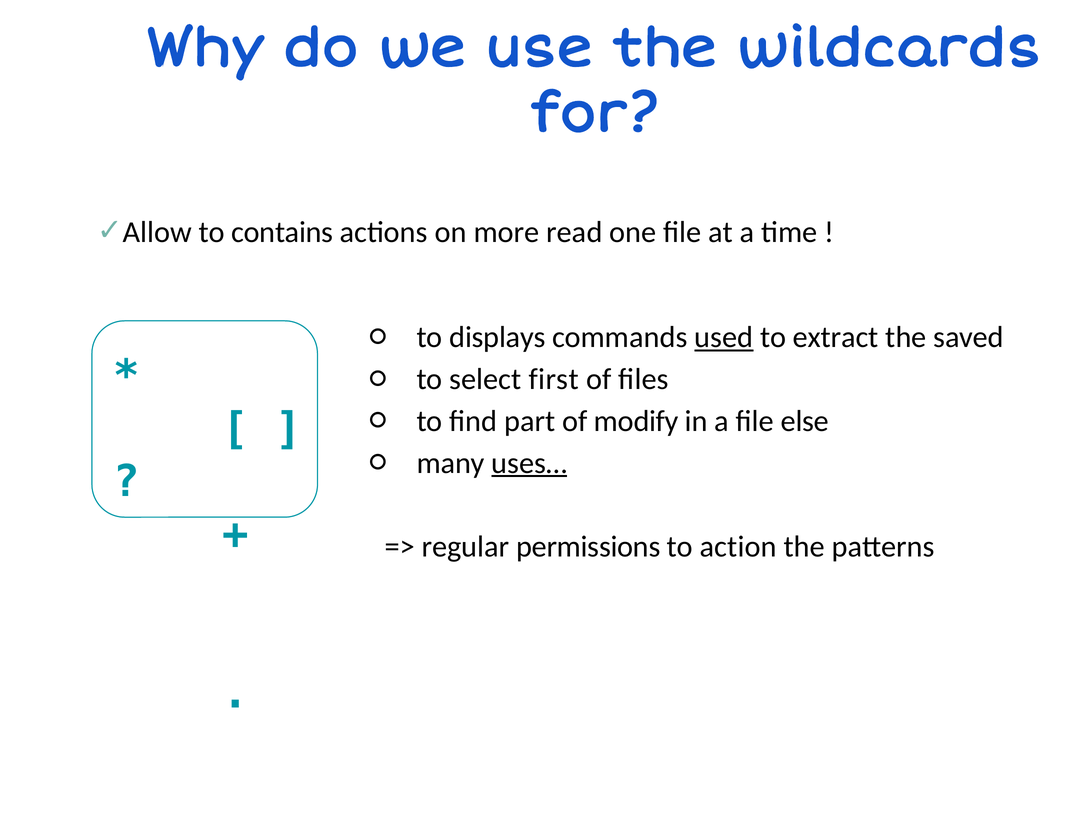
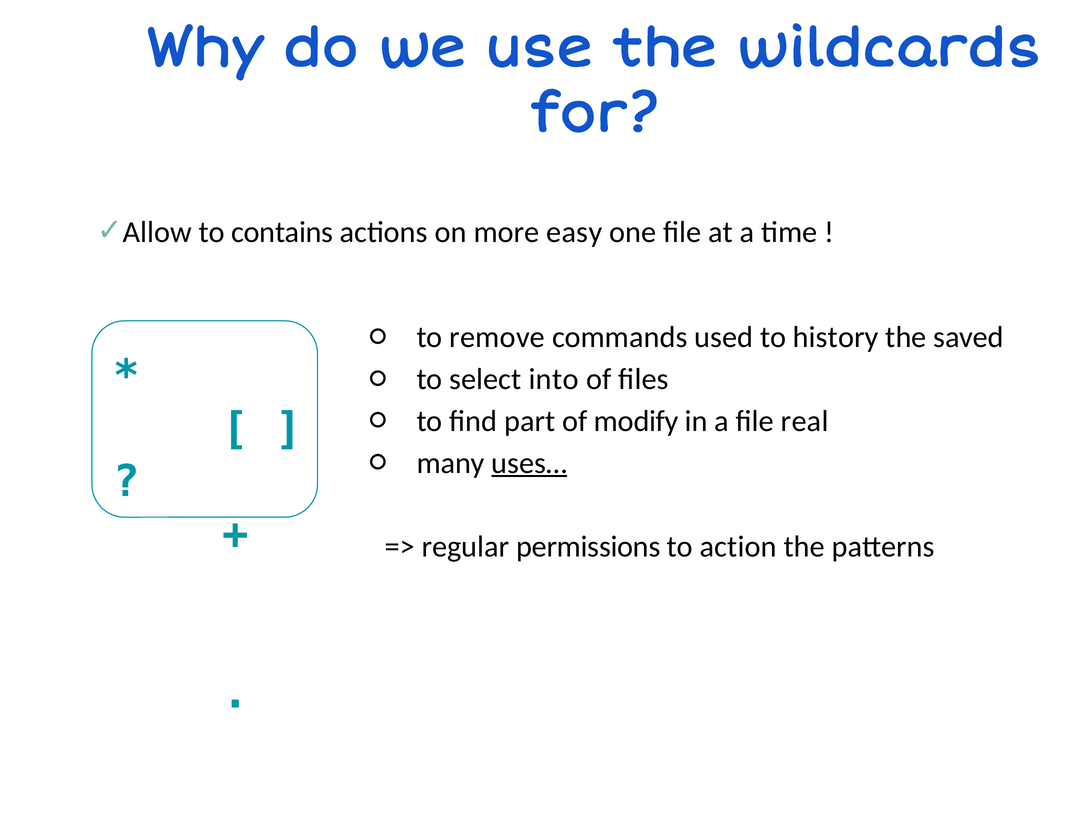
read: read -> easy (574, 232)
displays: displays -> remove (497, 337)
used underline: present -> none (724, 337)
extract: extract -> history (836, 337)
first: first -> into (554, 379)
else: else -> real (805, 421)
